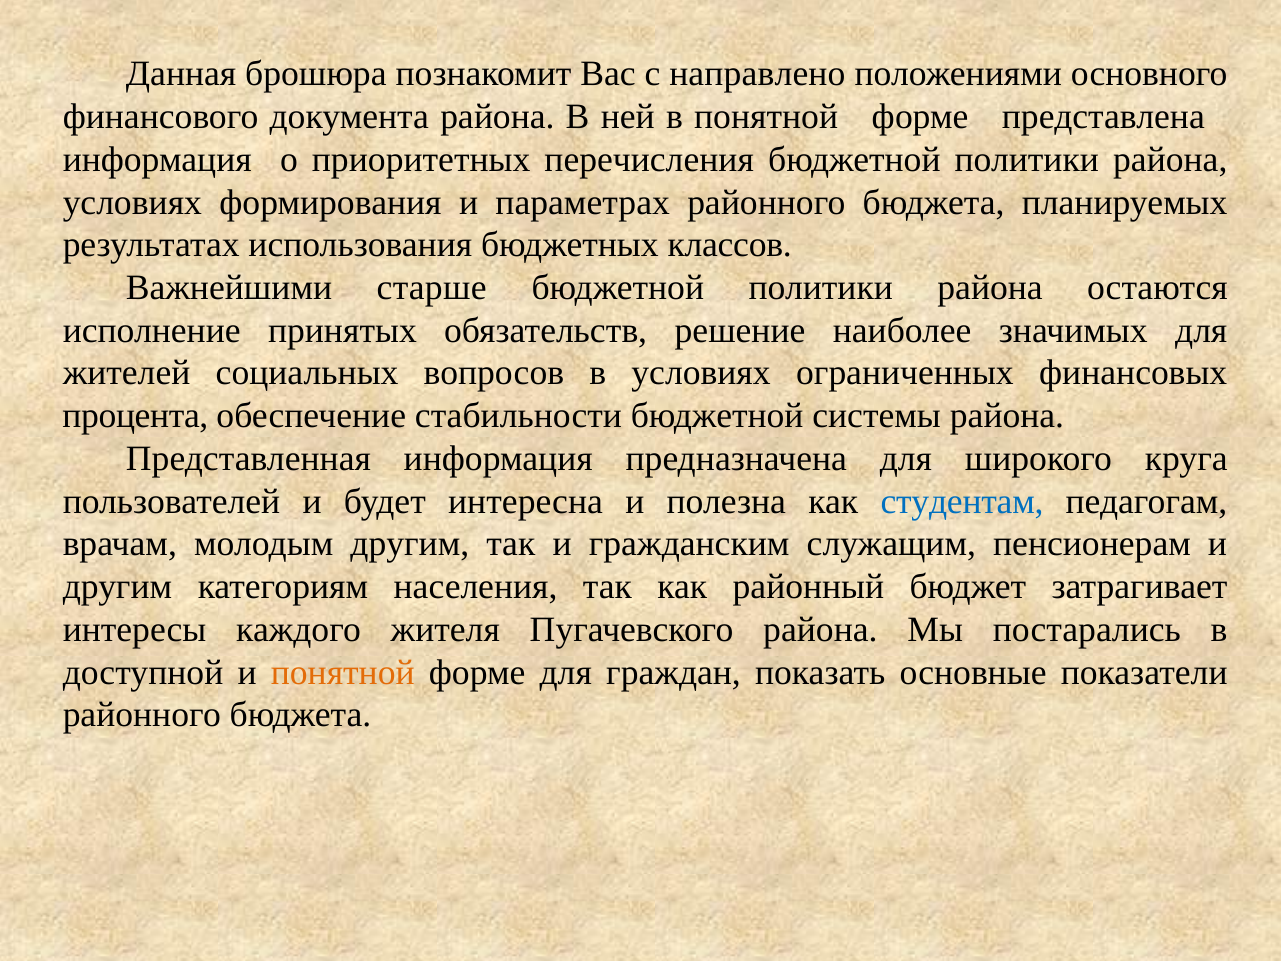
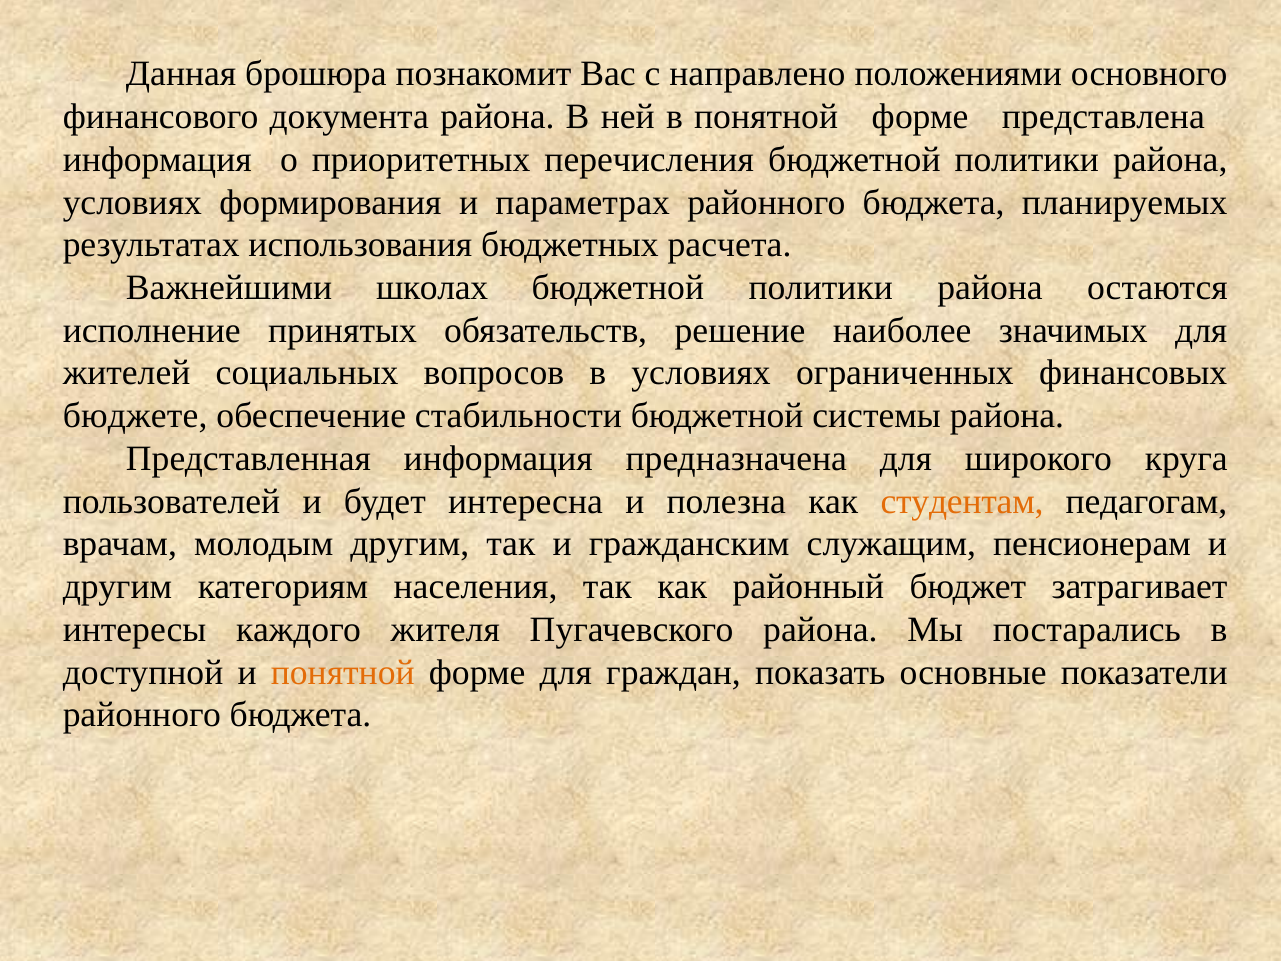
классов: классов -> расчета (730, 245)
старше: старше -> школах (432, 288)
процента: процента -> бюджете (135, 416)
студентам colour: blue -> orange (962, 501)
